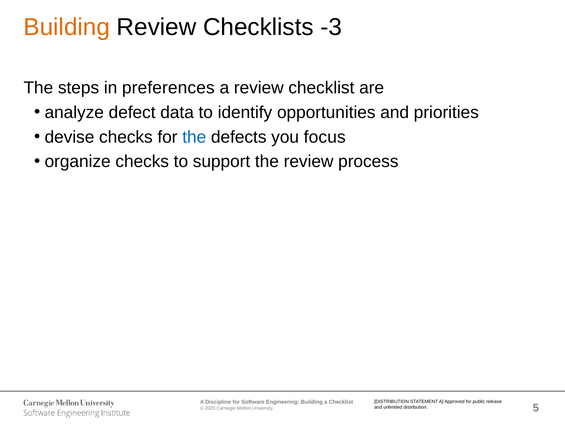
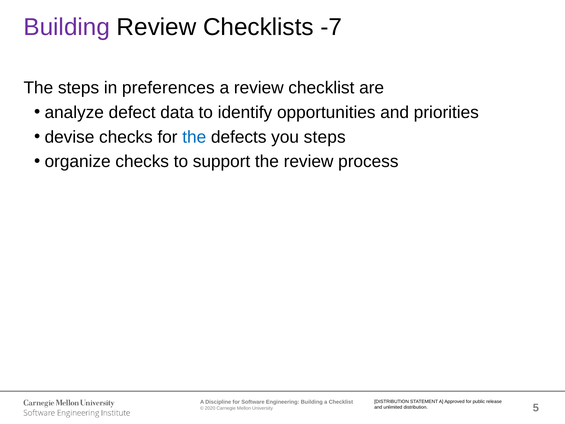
Building colour: orange -> purple (67, 27)
-3: -3 -> -7 (331, 27)
you focus: focus -> steps (325, 137)
